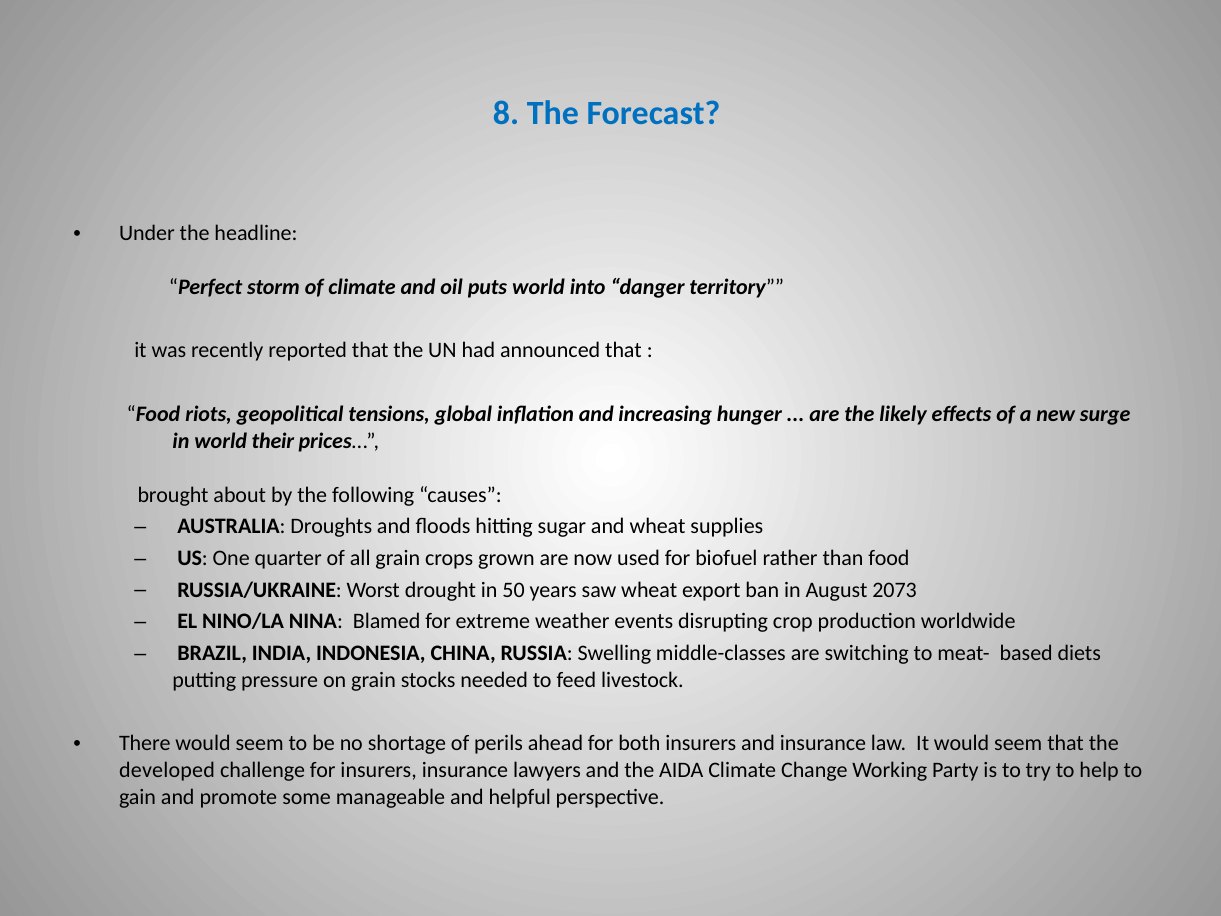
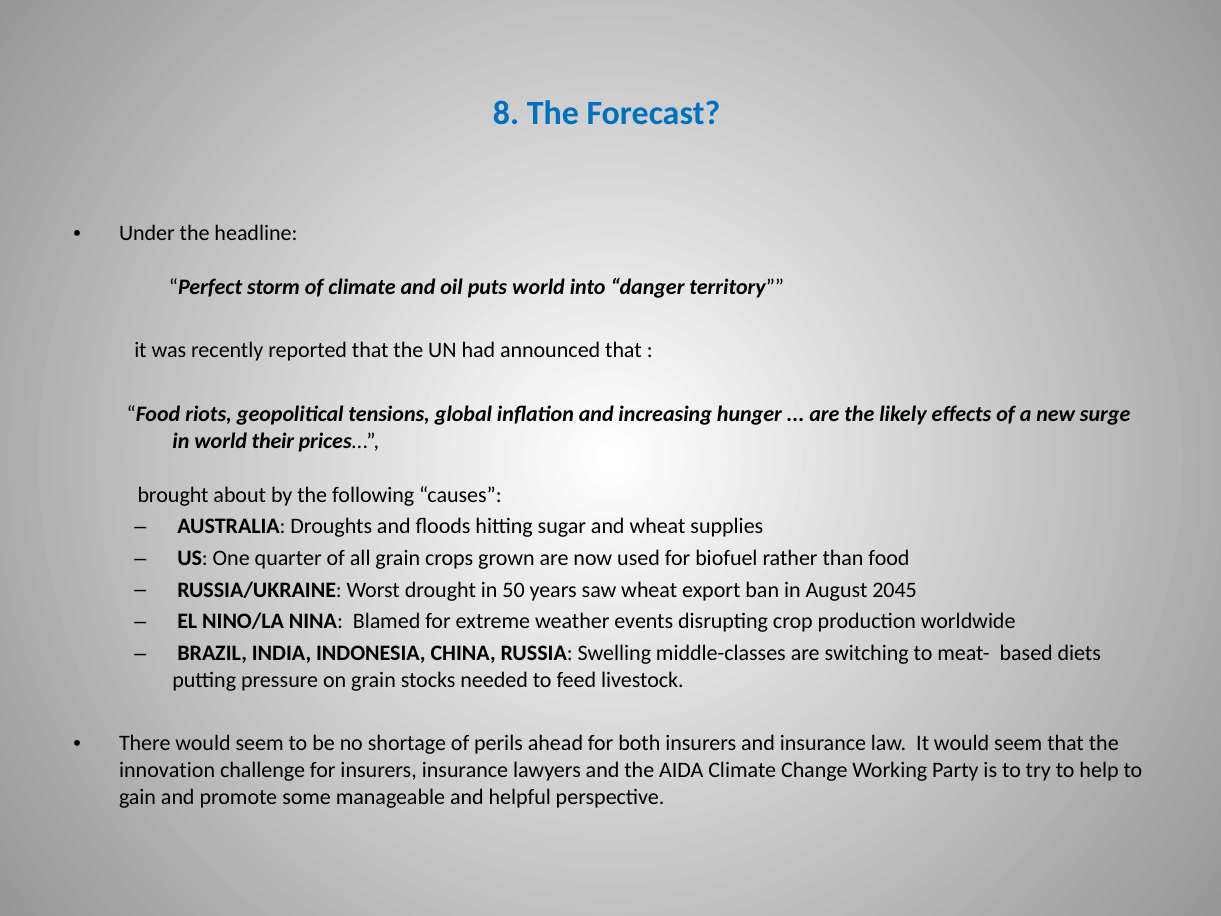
2073: 2073 -> 2045 (895, 590)
developed: developed -> innovation (167, 770)
